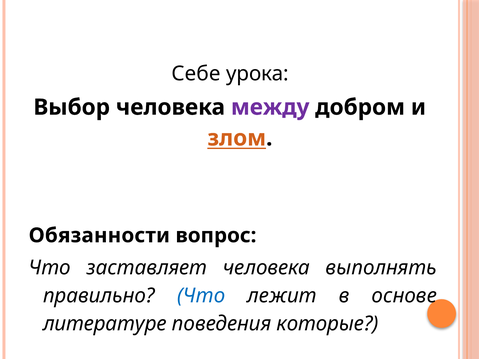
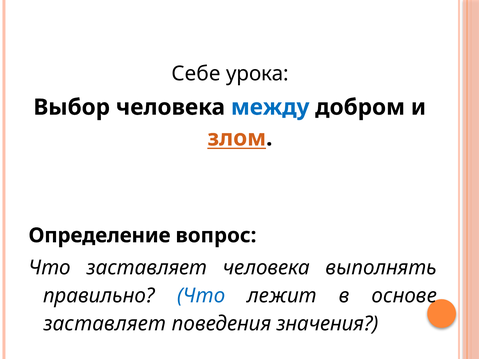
между colour: purple -> blue (270, 107)
Обязанности: Обязанности -> Определение (100, 236)
литературе: литературе -> заставляет (105, 324)
которые: которые -> значения (328, 324)
